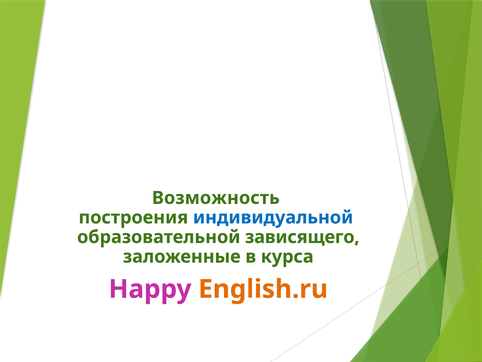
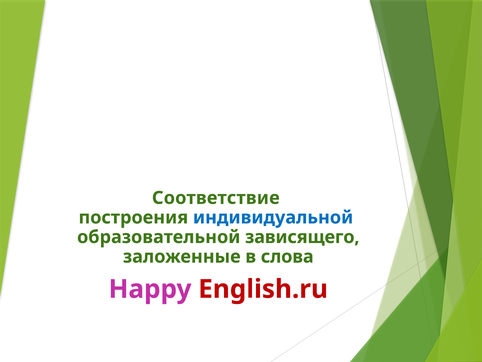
Возможность: Возможность -> Соответствие (216, 198)
курса: курса -> слова (287, 256)
English.ru colour: orange -> red (263, 289)
